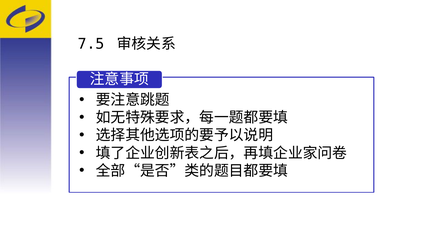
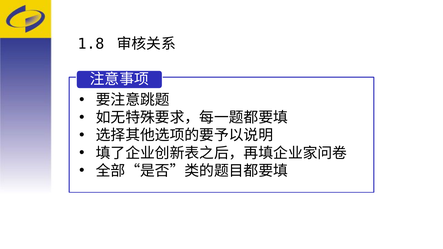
7.5: 7.5 -> 1.8 (91, 44)
